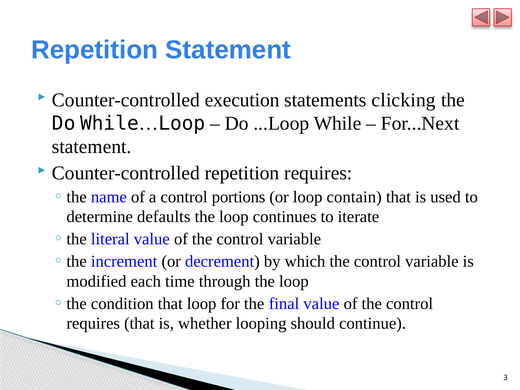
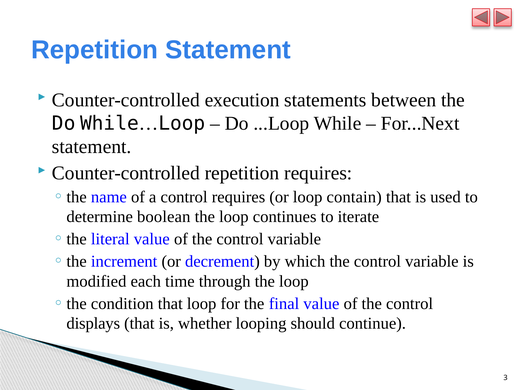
clicking: clicking -> between (404, 100)
control portions: portions -> requires (238, 197)
defaults: defaults -> boolean (164, 217)
requires: requires -> displays (93, 323)
